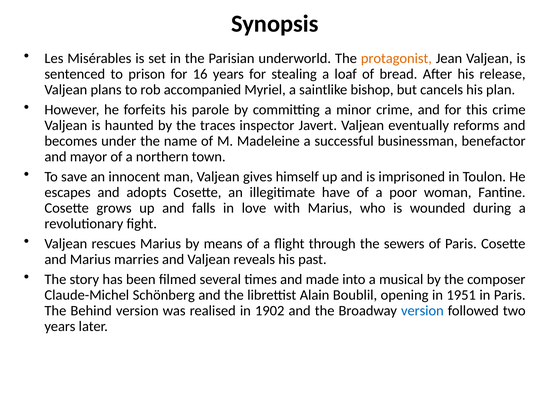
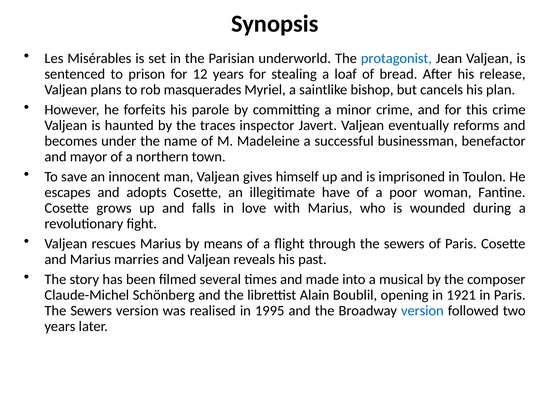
protagonist colour: orange -> blue (396, 58)
16: 16 -> 12 (200, 74)
accompanied: accompanied -> masquerades (203, 90)
1951: 1951 -> 1921 (461, 295)
Behind: Behind -> Sewers (91, 311)
1902: 1902 -> 1995 (270, 311)
